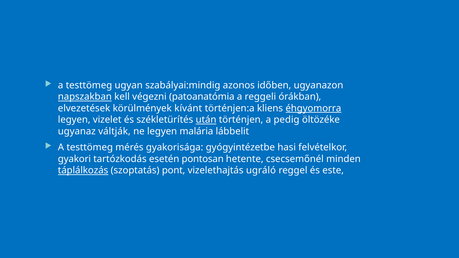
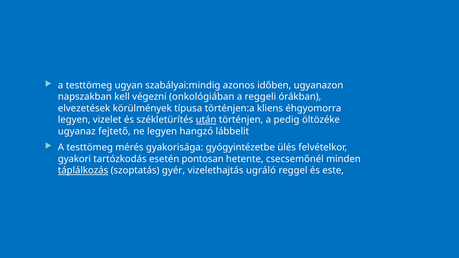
napszakban underline: present -> none (85, 97)
patoanatómia: patoanatómia -> onkológiában (202, 97)
kívánt: kívánt -> típusa (188, 108)
éhgyomorra underline: present -> none (313, 108)
váltják: váltják -> fejtető (114, 131)
malária: malária -> hangzó (196, 131)
hasi: hasi -> ülés (287, 148)
pont: pont -> gyér (173, 171)
